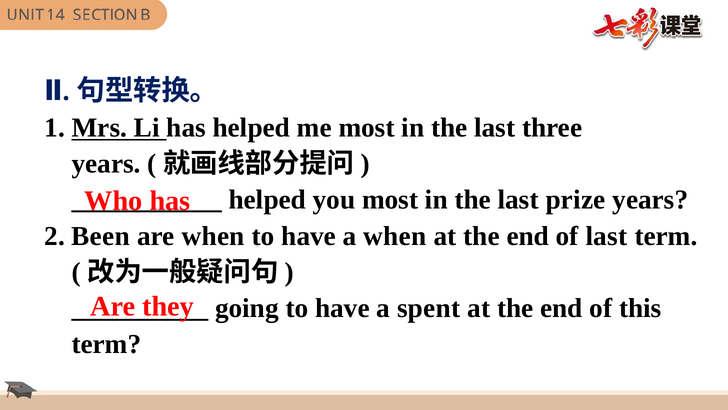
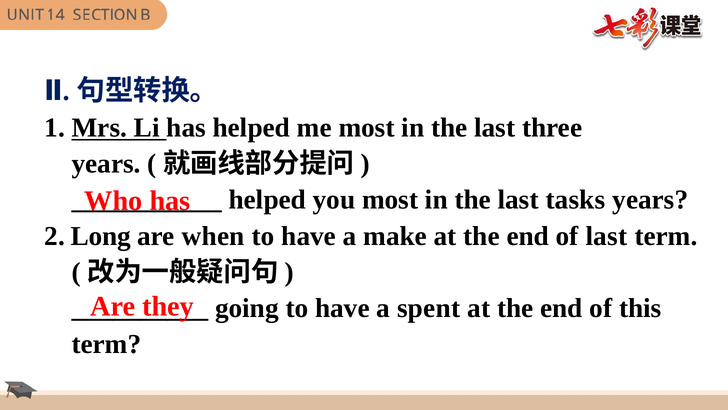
prize: prize -> tasks (575, 200)
Been: Been -> Long (101, 236)
a when: when -> make (395, 236)
